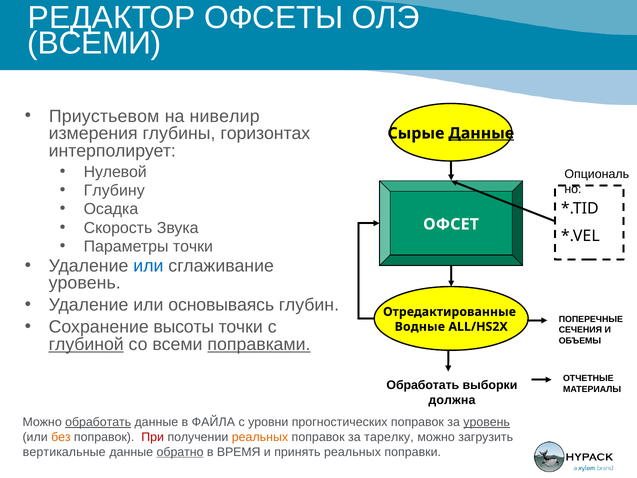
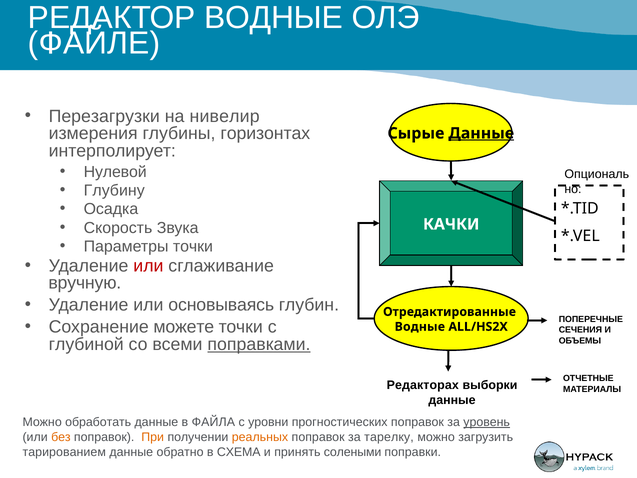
РЕДАКТОР ОФСЕТЫ: ОФСЕТЫ -> ВОДНЫЕ (274, 18)
ВСЕМИ: ВСЕМИ -> ФАЙЛЕ (94, 43)
Приустьевом: Приустьевом -> Перезагрузки (104, 116)
ОФСЕТ: ОФСЕТ -> КАЧКИ (451, 224)
или colour: blue -> red (148, 266)
уровень: уровень -> вручную (85, 283)
высоты: высоты -> можете (184, 327)
глубиной underline: present -> none (86, 344)
Обработать: Обработать -> Редакторах (423, 385)
должна: должна -> данные (452, 400)
обработать underline: present -> none (98, 422)
При colour: red -> orange (153, 437)
вертикальные: вертикальные -> тарированием (64, 452)
обратно underline: present -> none (180, 452)
ВРЕМЯ: ВРЕМЯ -> СХЕМА (239, 452)
принять реальных: реальных -> солеными (353, 452)
